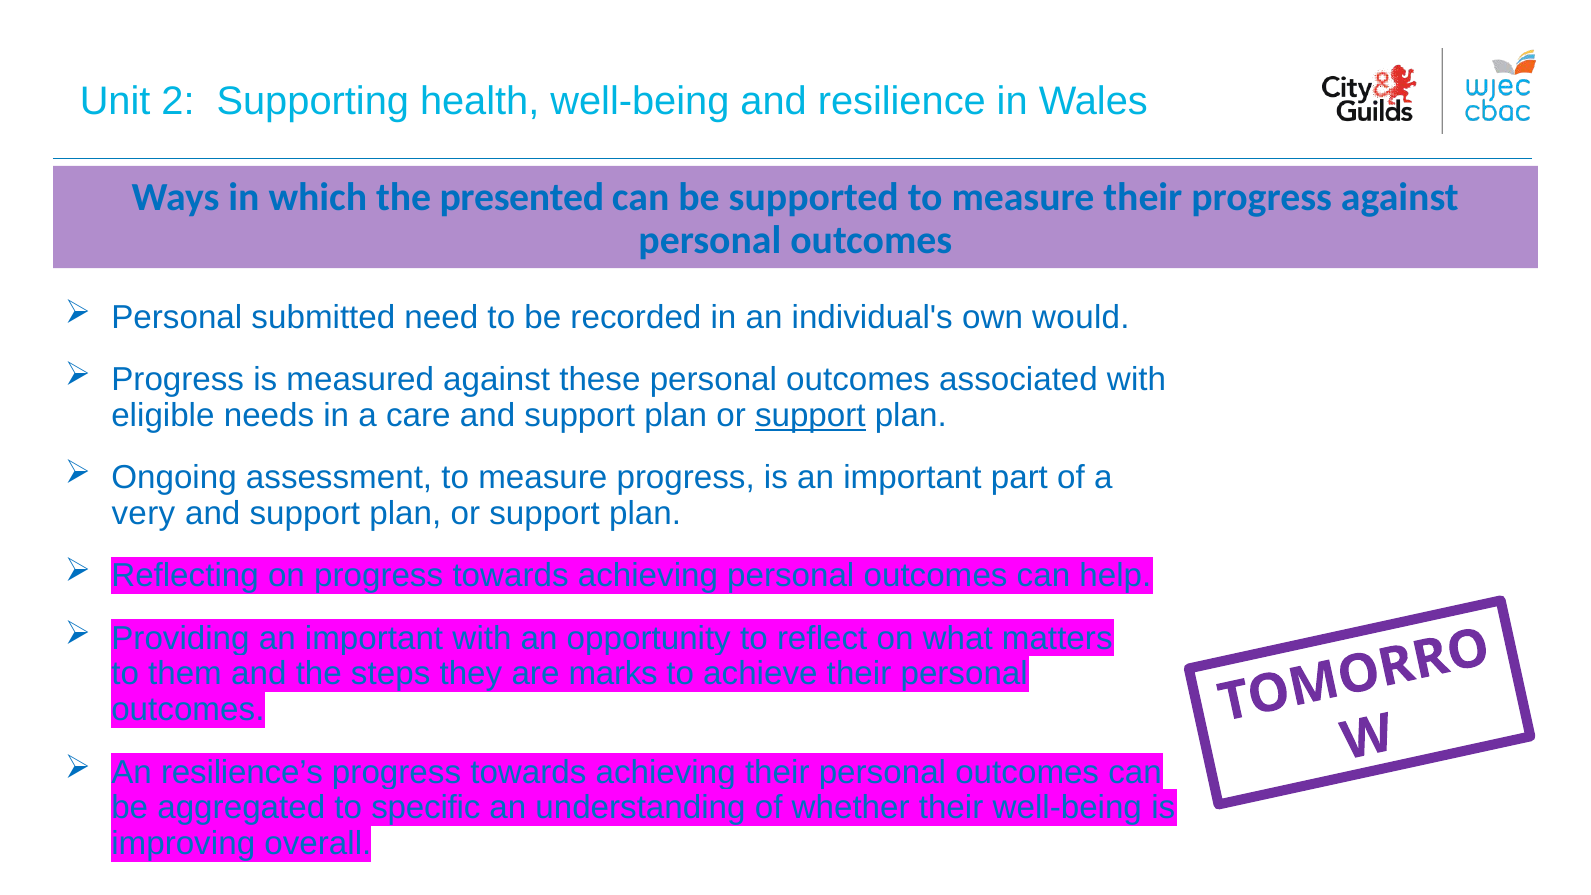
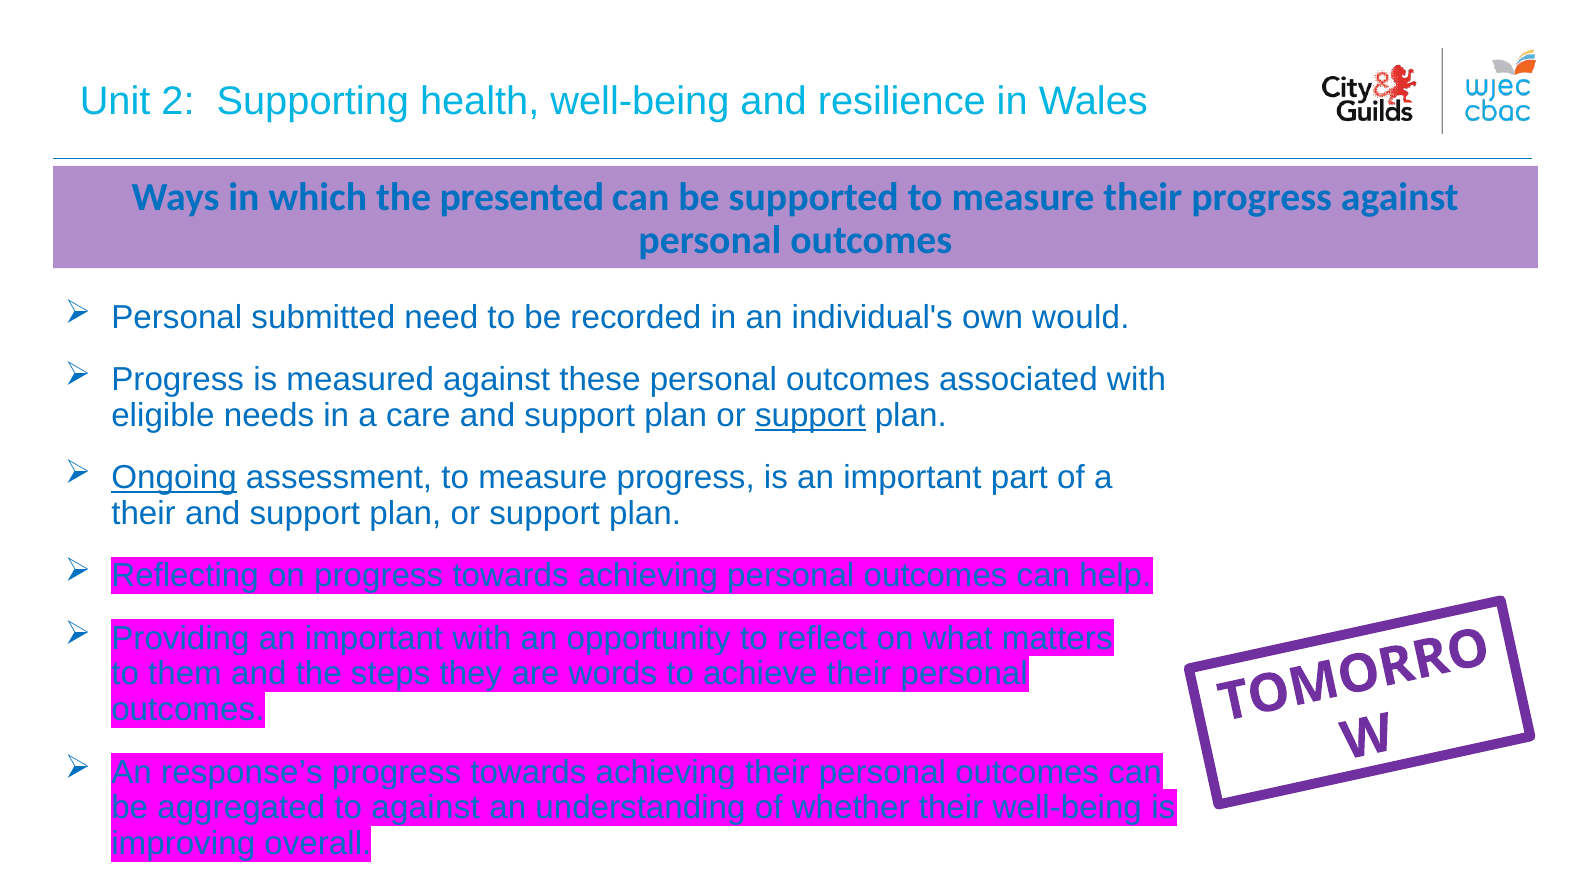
Ongoing underline: none -> present (174, 478)
very: very -> their (144, 513)
marks: marks -> words (613, 674)
resilience’s: resilience’s -> response’s (242, 772)
to specific: specific -> against (426, 808)
